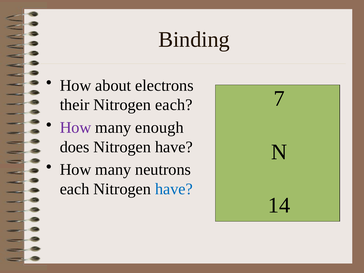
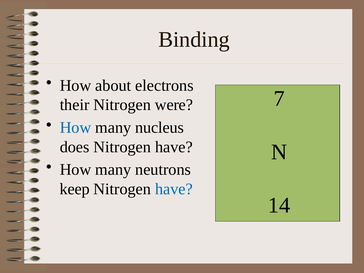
Nitrogen each: each -> were (174, 105)
How colour: purple -> blue (75, 128)
enough: enough -> nucleus (160, 128)
each: each -> keep (75, 189)
